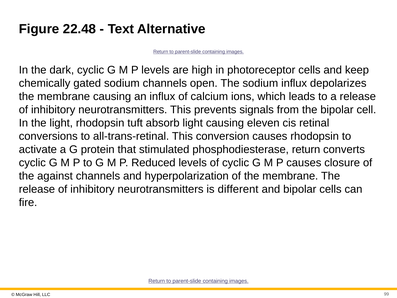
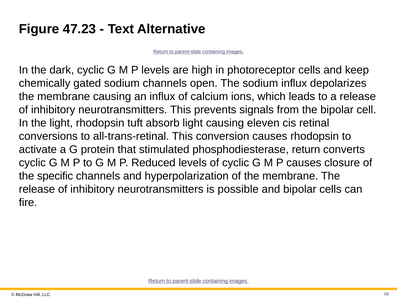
22.48: 22.48 -> 47.23 (79, 29)
against: against -> specific (55, 176)
different: different -> possible (238, 189)
